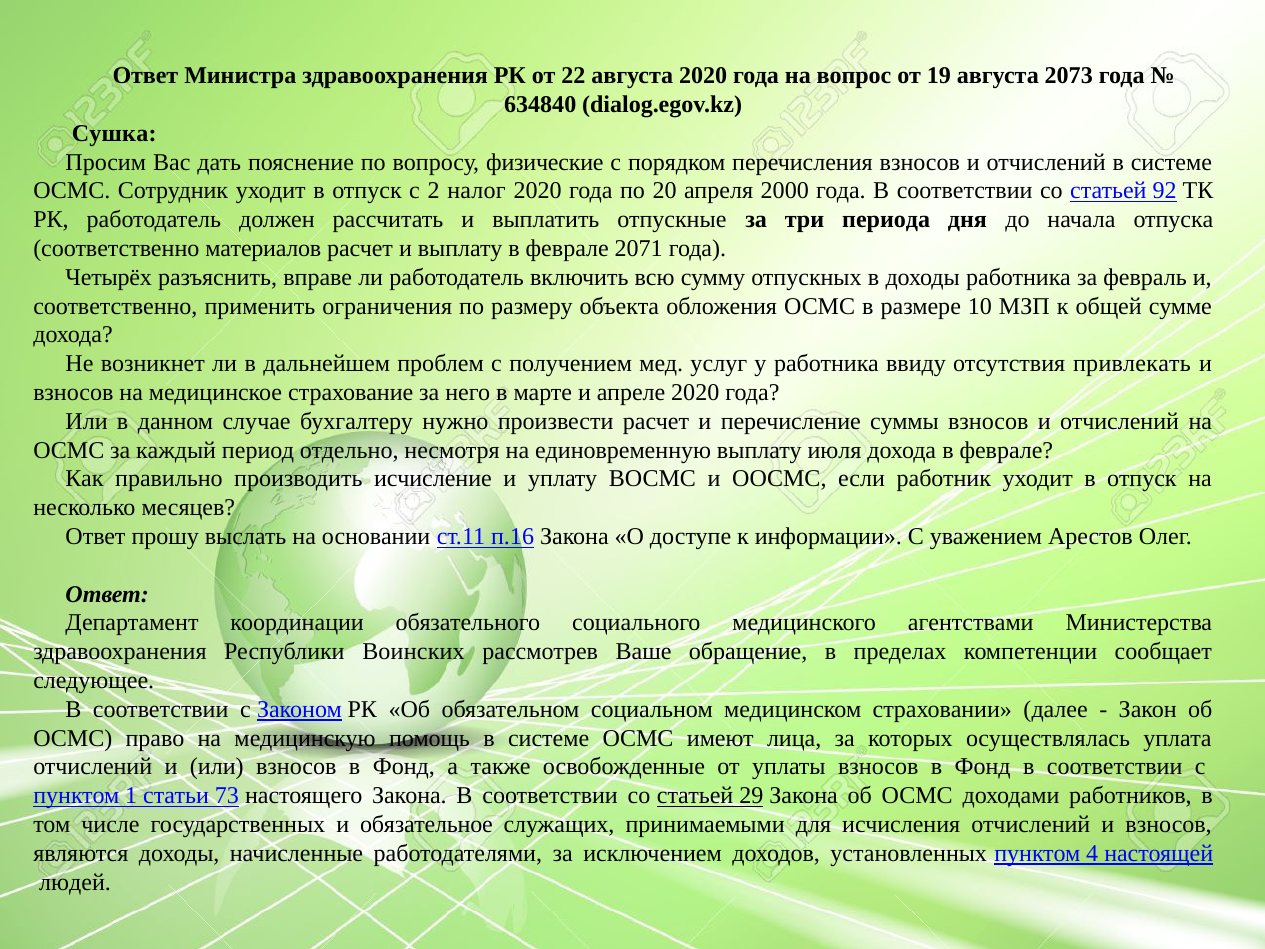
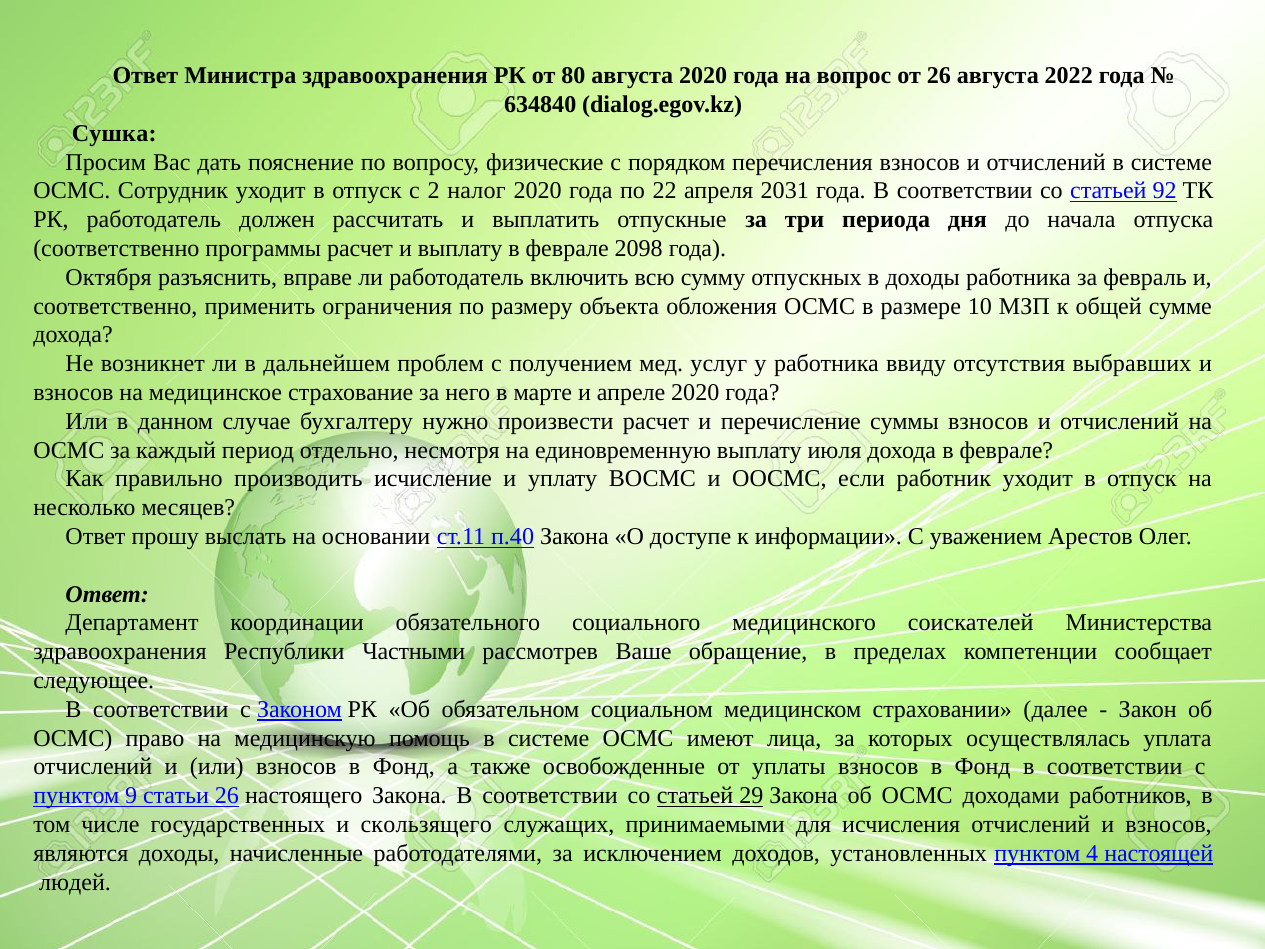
22: 22 -> 80 (573, 76)
от 19: 19 -> 26 (939, 76)
2073: 2073 -> 2022 (1069, 76)
20: 20 -> 22 (665, 191)
2000: 2000 -> 2031 (785, 191)
материалов: материалов -> программы (263, 249)
2071: 2071 -> 2098 (639, 249)
Четырёх: Четырёх -> Октября (109, 277)
привлекать: привлекать -> выбравших (1132, 364)
п.16: п.16 -> п.40 (513, 536)
агентствами: агентствами -> соискателей (971, 623)
Воинских: Воинских -> Частными (414, 652)
1: 1 -> 9 (131, 795)
статьи 73: 73 -> 26 (227, 795)
обязательное: обязательное -> скользящего (426, 824)
